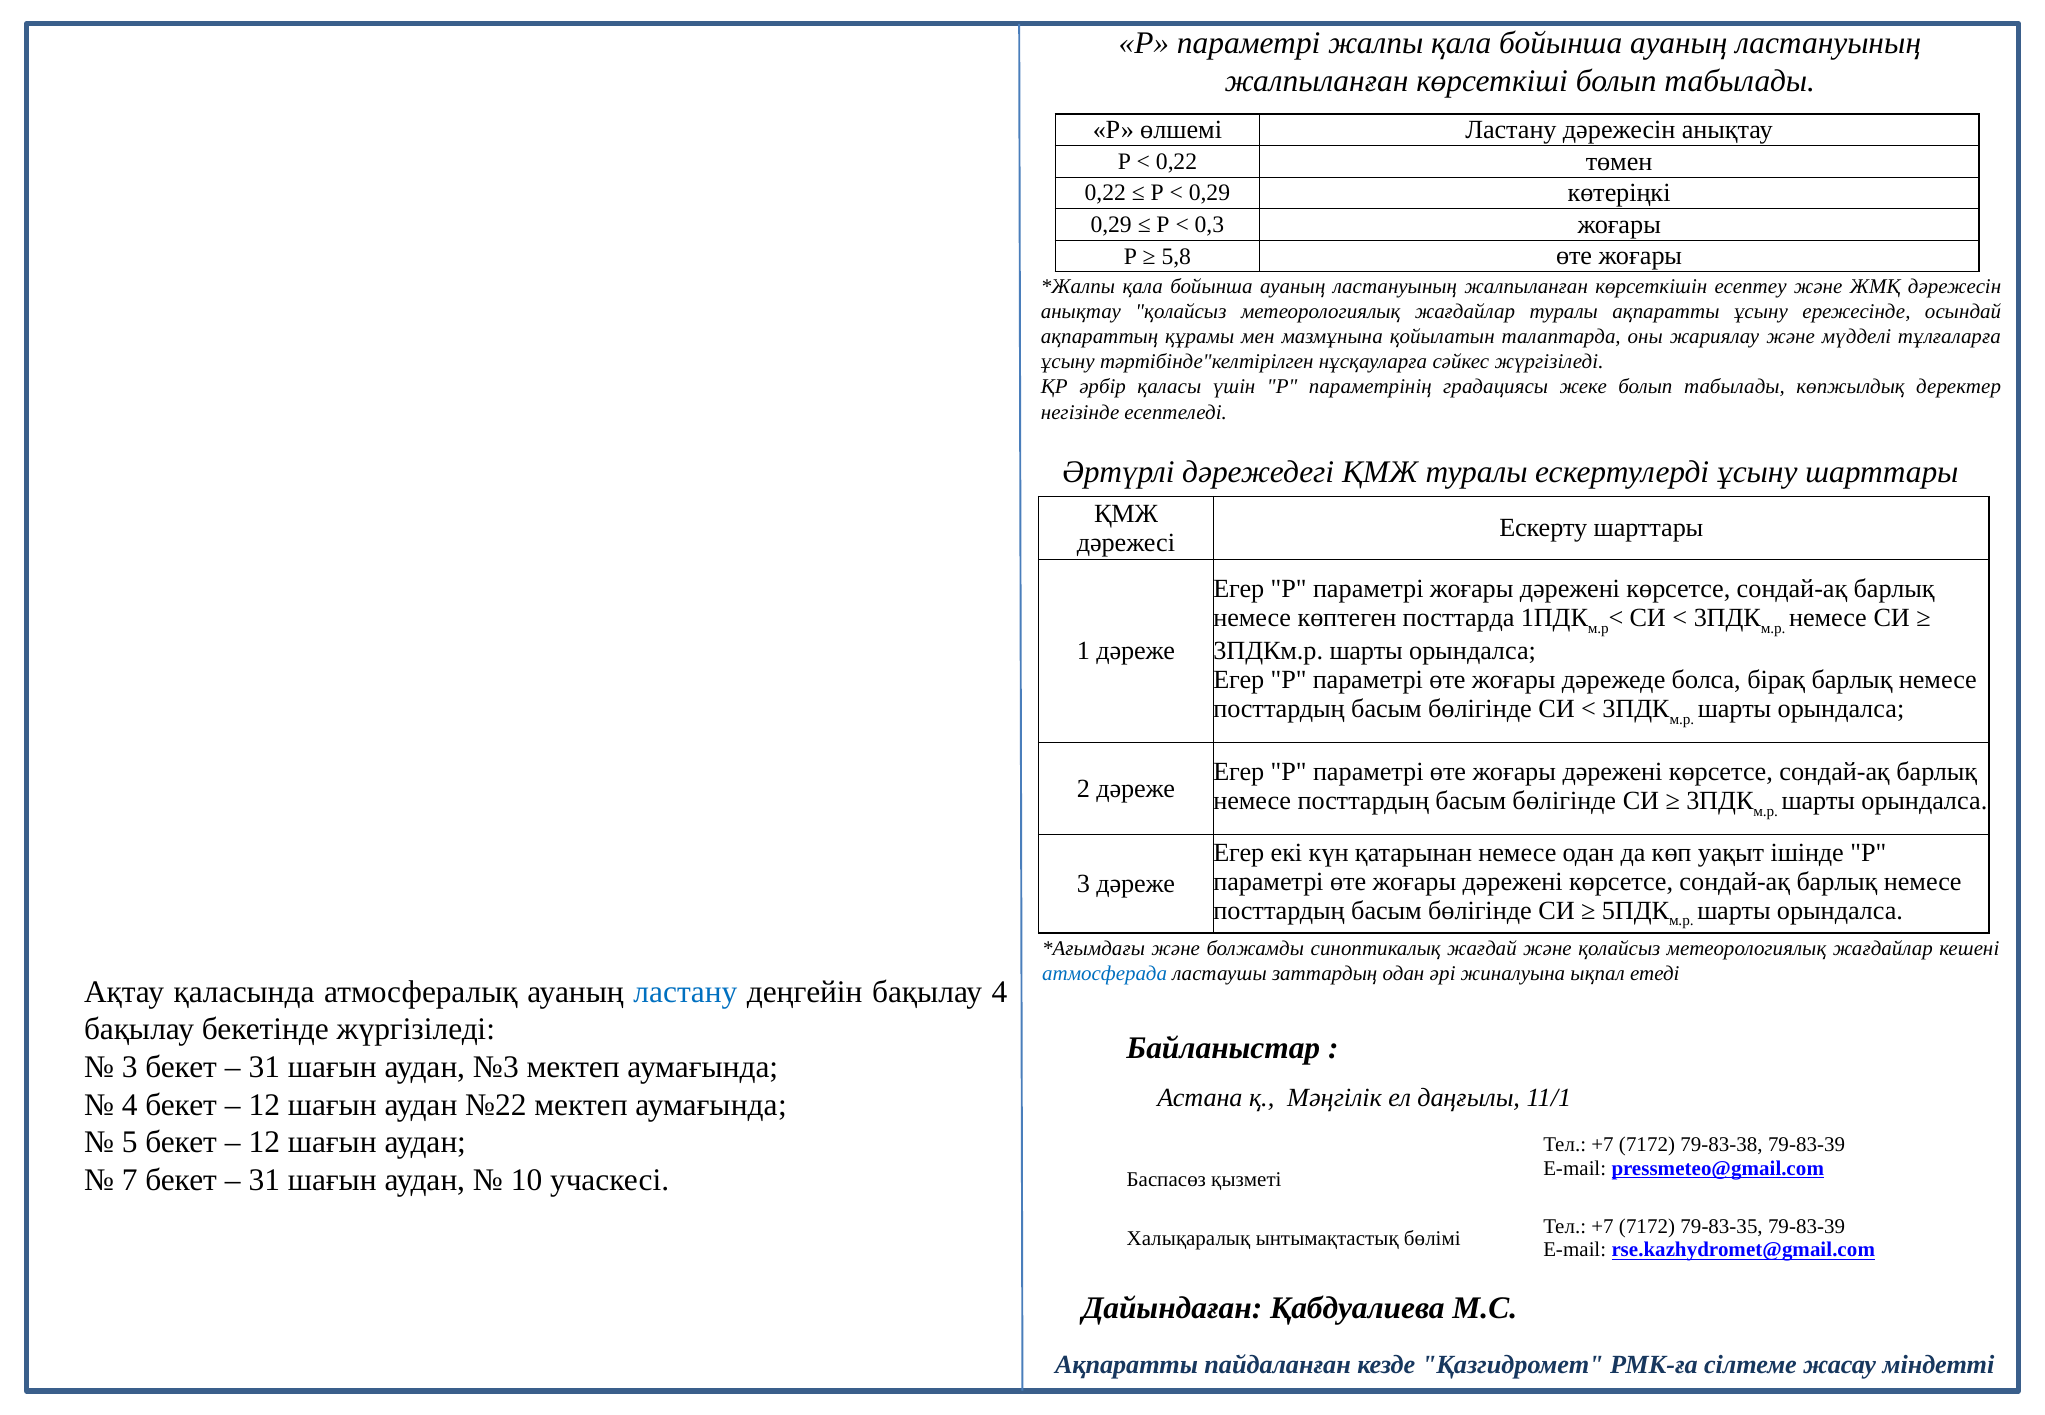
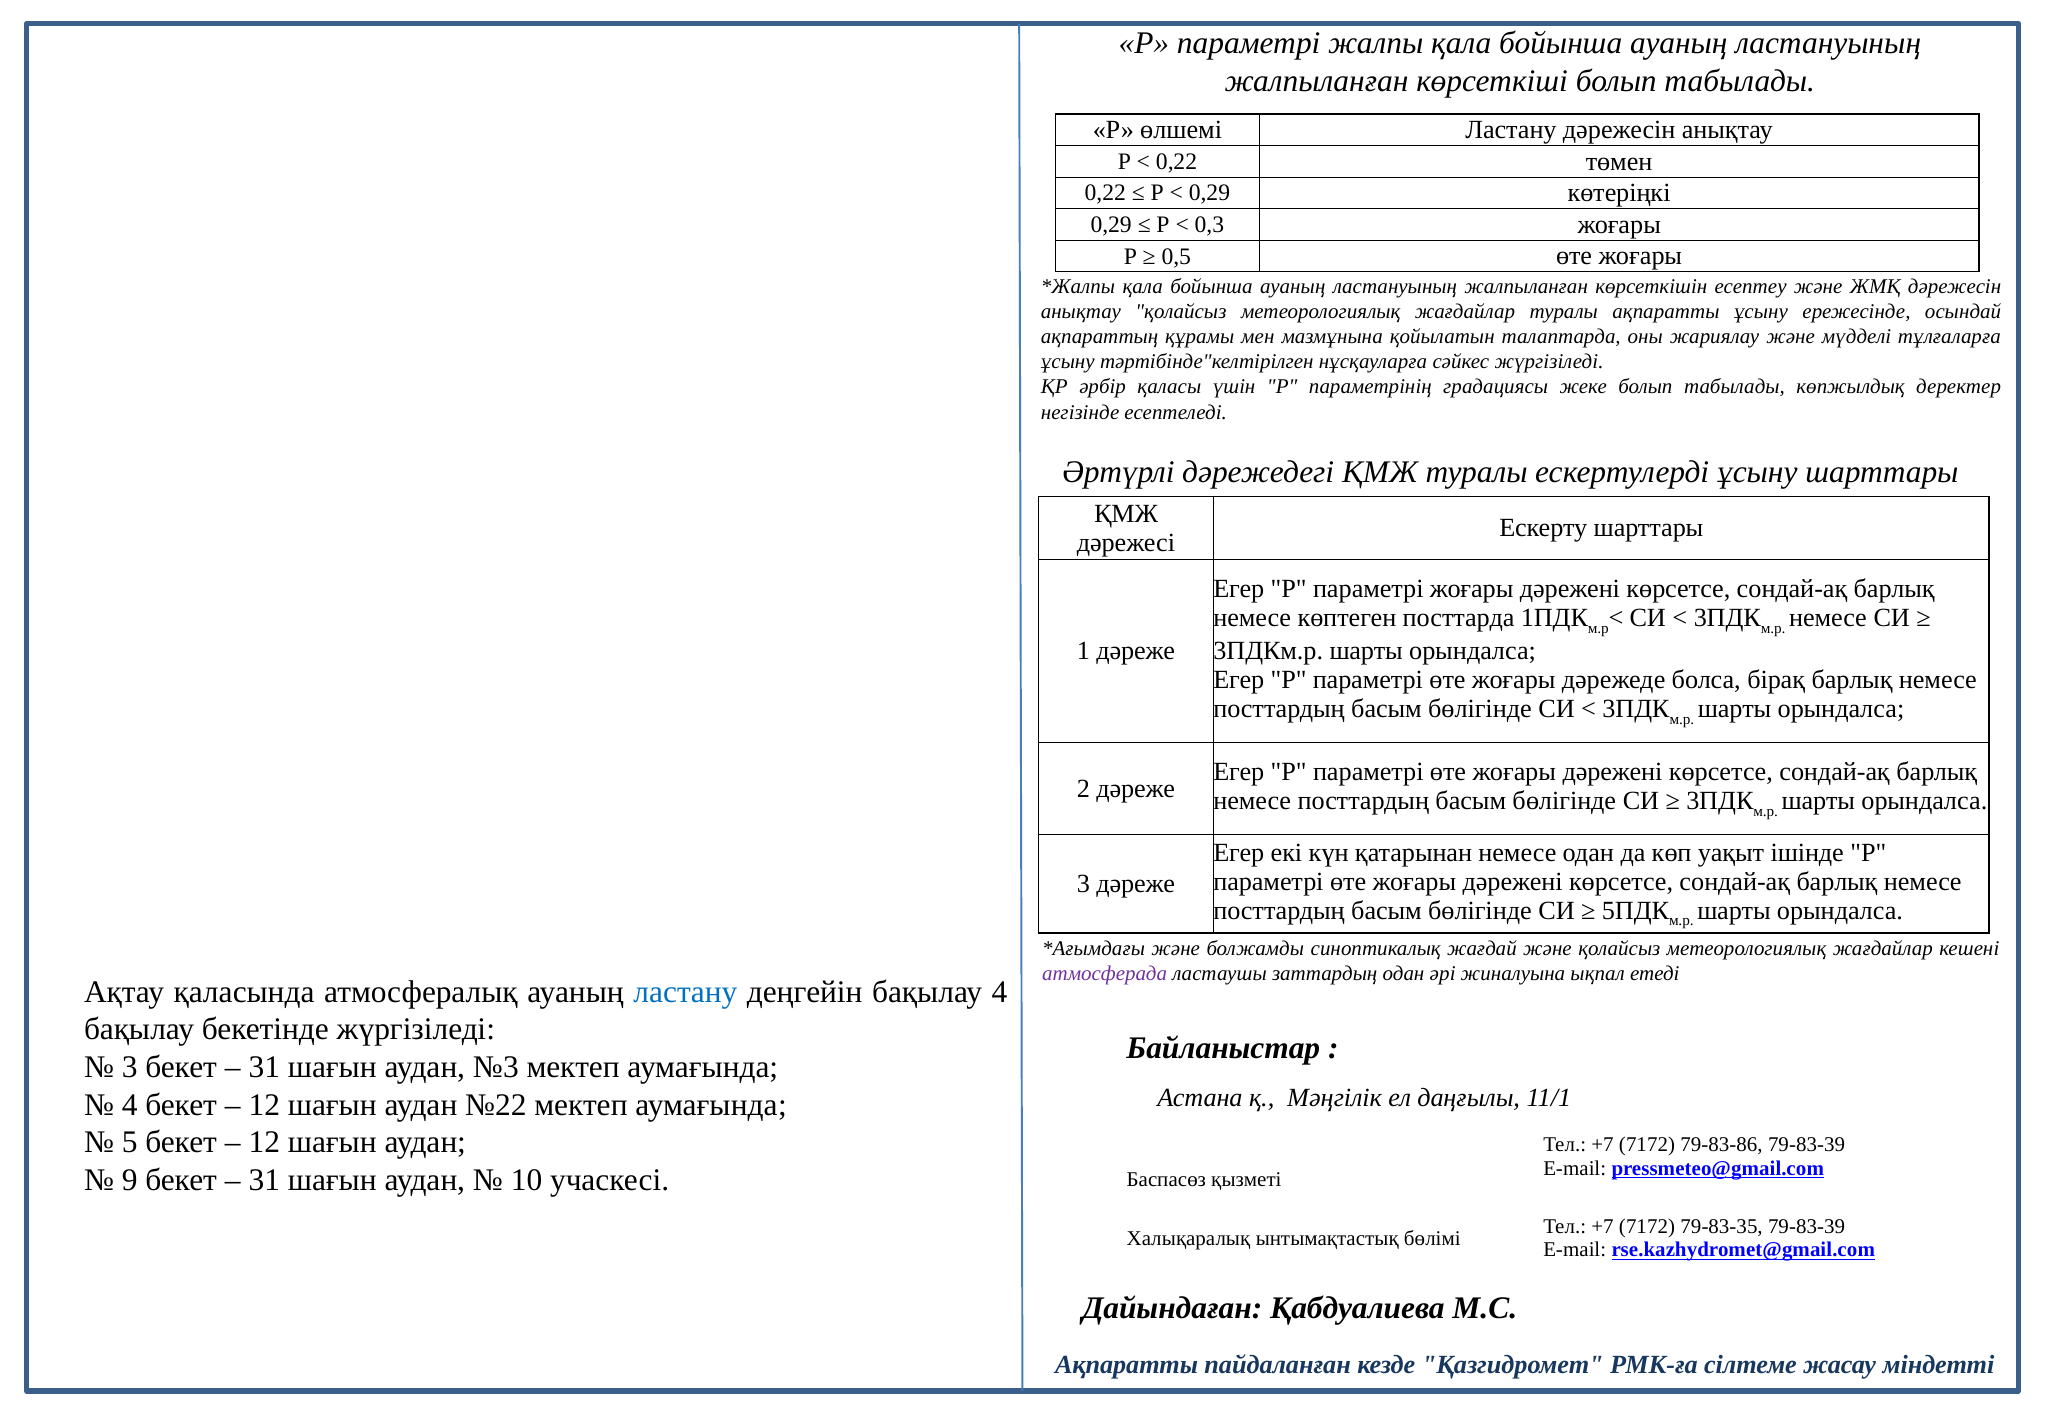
5,8: 5,8 -> 0,5 (1176, 256)
атмосферада colour: blue -> purple (1105, 974)
79-83-38: 79-83-38 -> 79-83-86 (1722, 1145)
7: 7 -> 9 (130, 1181)
